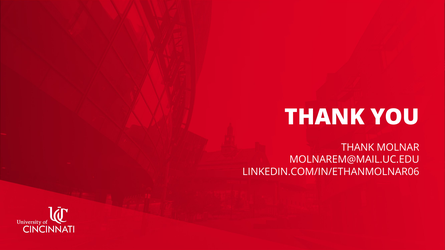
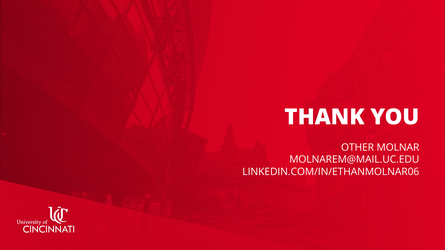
THANK: THANK -> OTHER (358, 148)
